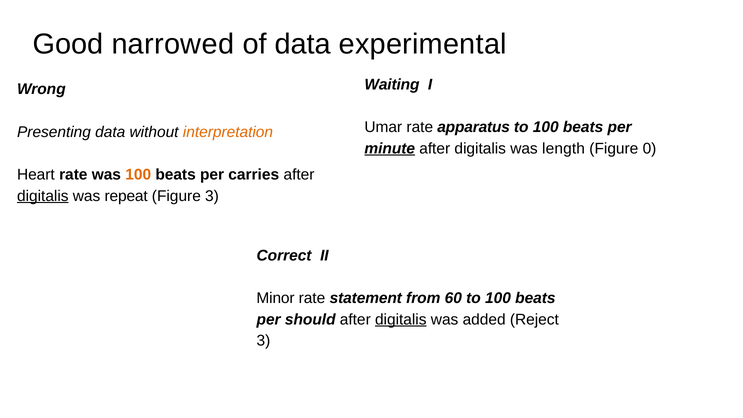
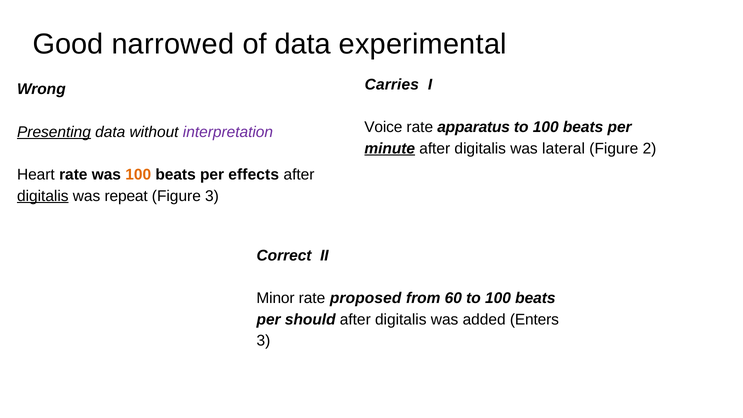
Waiting: Waiting -> Carries (392, 84)
Umar: Umar -> Voice (383, 127)
Presenting underline: none -> present (54, 132)
interpretation colour: orange -> purple (228, 132)
length: length -> lateral (564, 149)
0: 0 -> 2 (650, 149)
carries: carries -> effects (254, 175)
statement: statement -> proposed (366, 298)
digitalis underline: present -> none (401, 319)
Reject: Reject -> Enters (534, 319)
